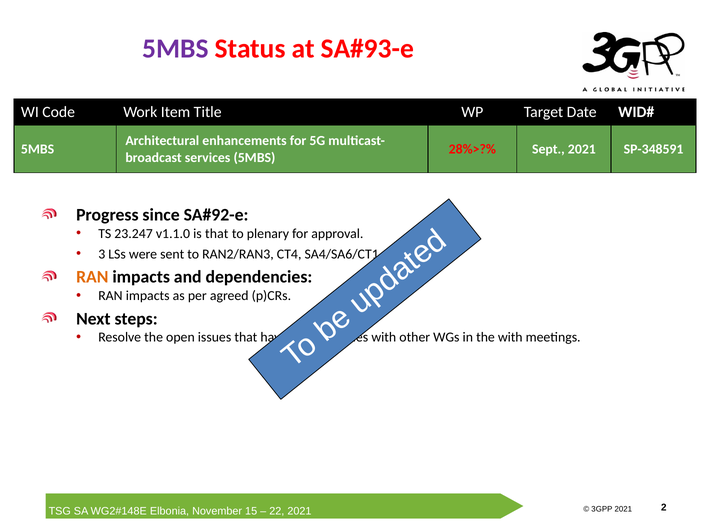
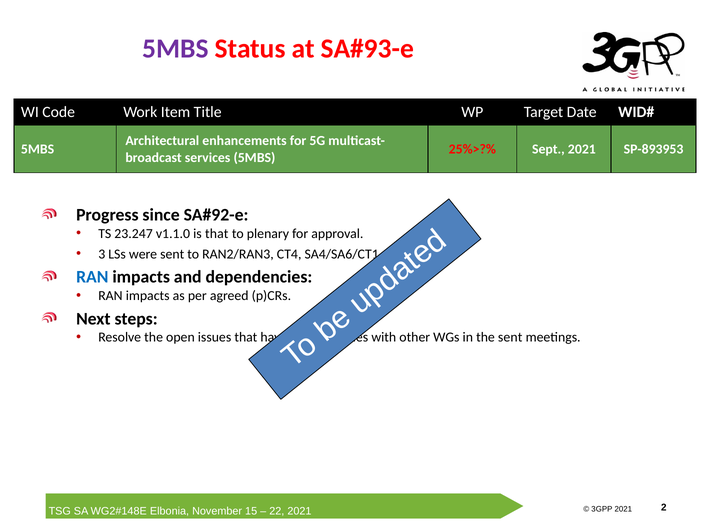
28%>?%: 28%>?% -> 25%>?% (472, 149)
SP-348591: SP-348591 -> SP-893953 (654, 149)
RAN colour: orange -> blue (92, 277)
with: with -> sent (510, 337)
